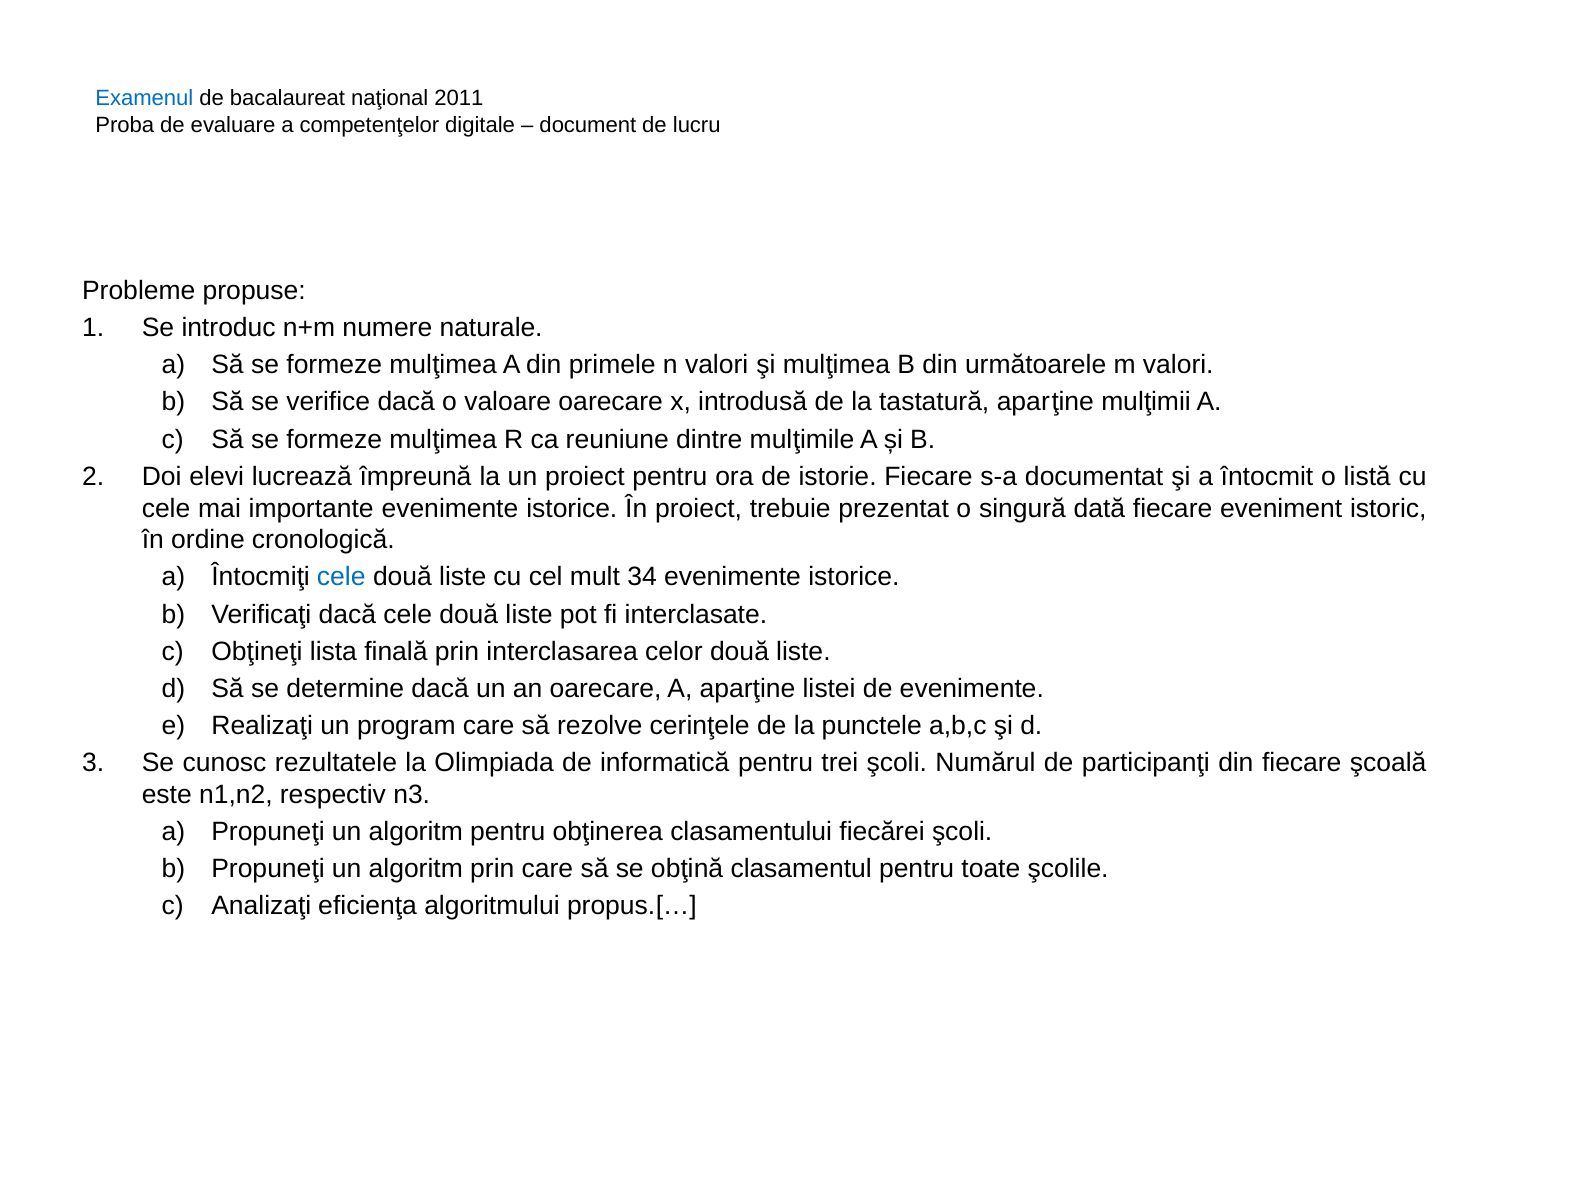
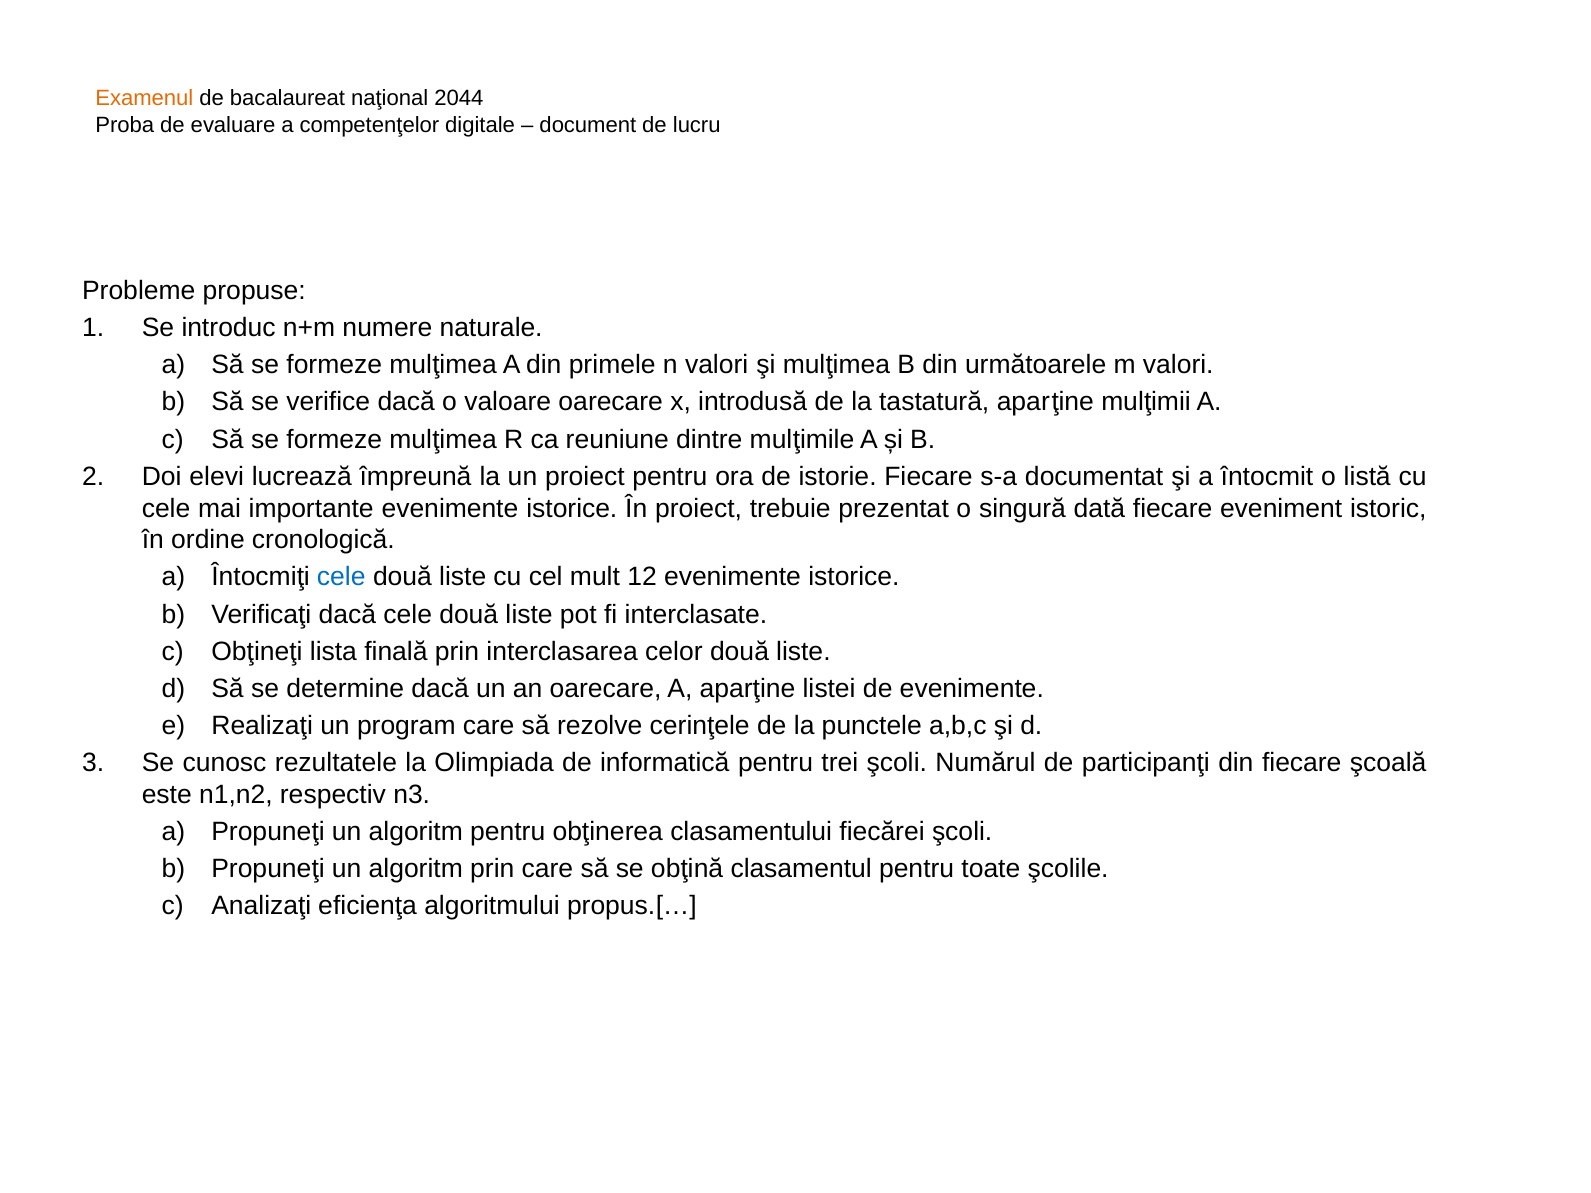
Examenul colour: blue -> orange (144, 98)
2011: 2011 -> 2044 (459, 98)
34: 34 -> 12 (642, 577)
